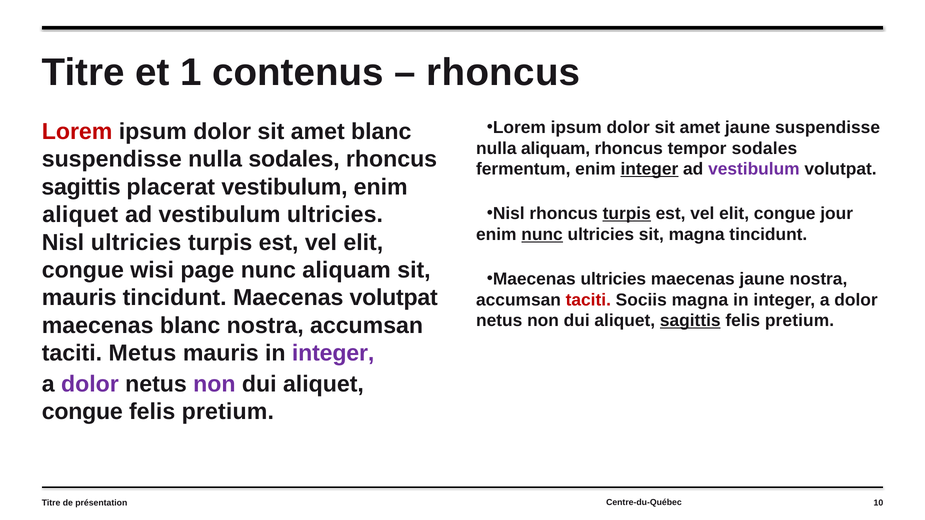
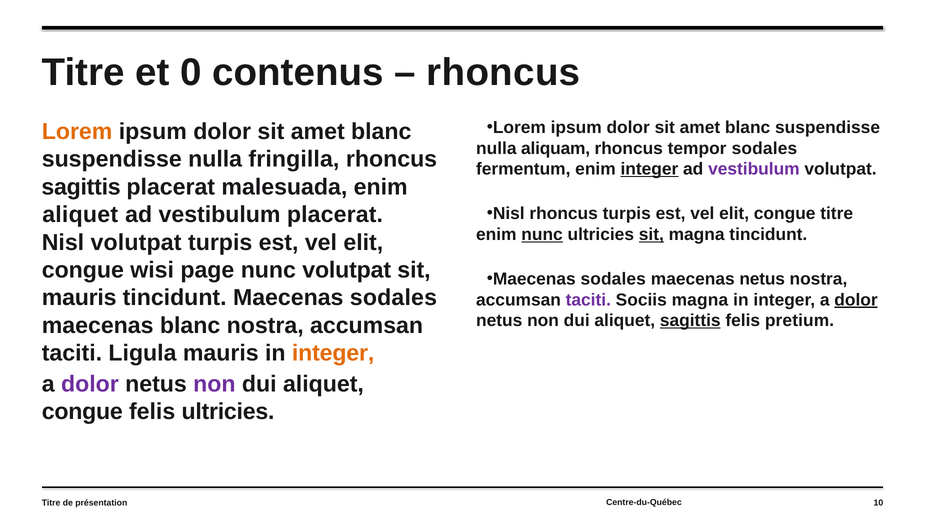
1: 1 -> 0 (191, 73)
jaune: jaune -> blanc (748, 128)
Lorem colour: red -> orange (77, 132)
nulla sodales: sodales -> fringilla (294, 159)
placerat vestibulum: vestibulum -> malesuada (284, 187)
vestibulum ultricies: ultricies -> placerat (335, 215)
turpis underline: present -> none (627, 214)
congue jour: jour -> titre (837, 214)
sit underline: none -> present (651, 235)
Nisl ultricies: ultricies -> volutpat (136, 243)
nunc aliquam: aliquam -> volutpat (347, 270)
ultricies: ultricies -> sodales (613, 279)
maecenas jaune: jaune -> netus (762, 279)
volutpat: volutpat -> sodales (393, 298)
taciti colour: red -> purple (588, 300)
dolor underline: none -> present (856, 300)
Metus: Metus -> Ligula (142, 354)
integer colour: purple -> orange (333, 354)
pretium: pretium -> ultricies (228, 412)
